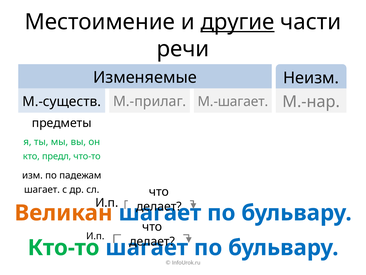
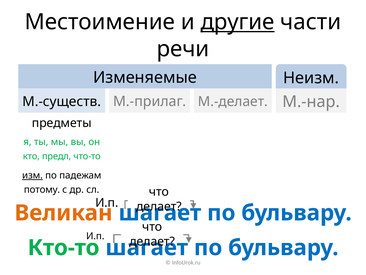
М.-шагает: М.-шагает -> М.-делает (233, 101)
изм underline: none -> present (32, 175)
шагает: шагает -> потому (42, 189)
